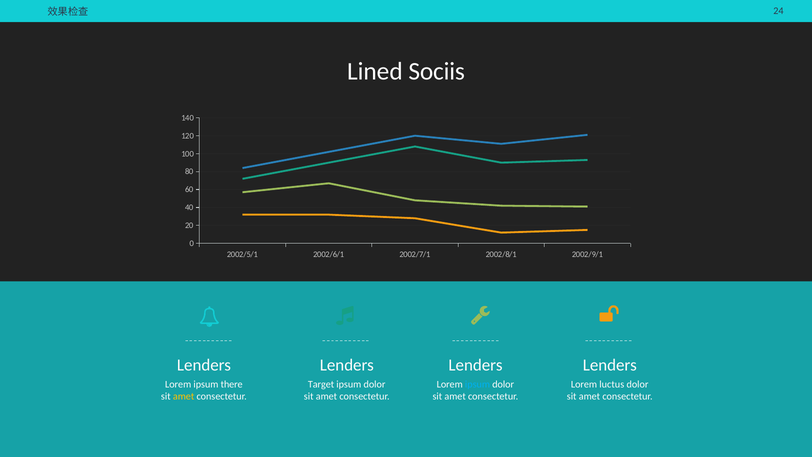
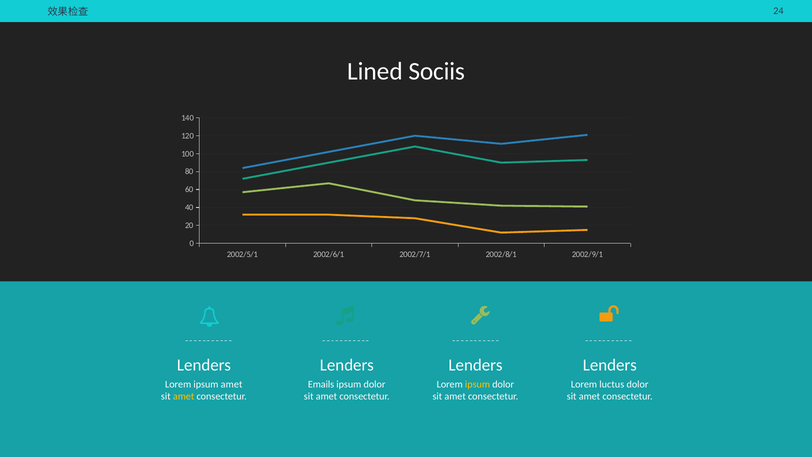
ipsum there: there -> amet (232, 384)
Target: Target -> Emails (321, 384)
ipsum colour: light blue -> yellow (478, 384)
